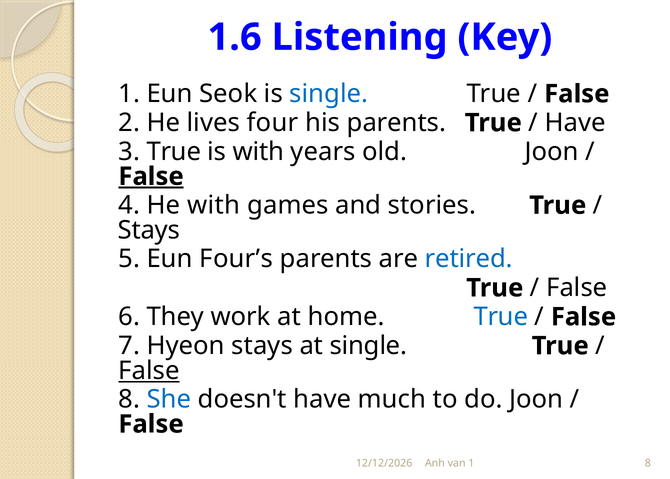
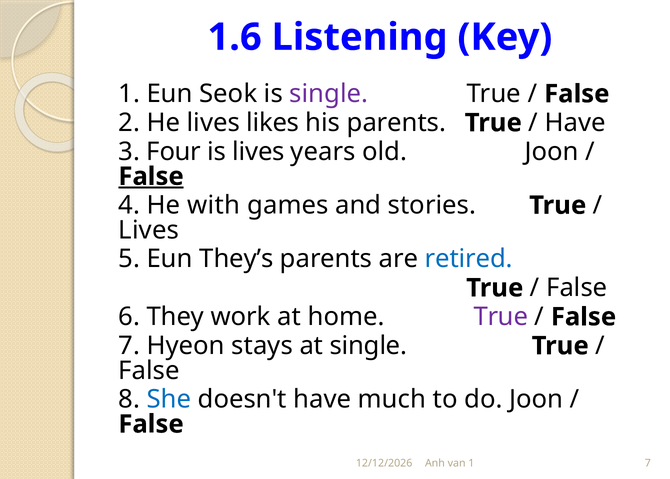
single colour: blue -> purple (329, 94)
four: four -> likes (273, 123)
3 True: True -> Four (174, 152)
is with: with -> lives (259, 152)
Stays: Stays -> Lives (149, 230)
Four’s: Four’s -> They’s (236, 259)
True colour: blue -> purple (501, 317)
False underline: present -> none (149, 370)
1 8: 8 -> 7 (648, 463)
